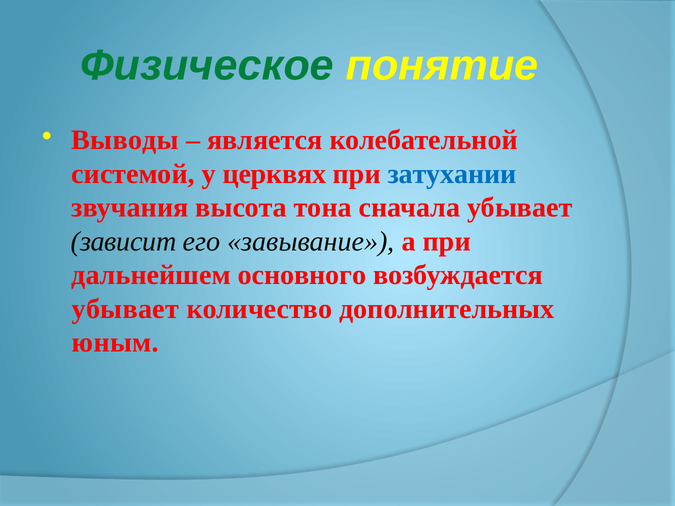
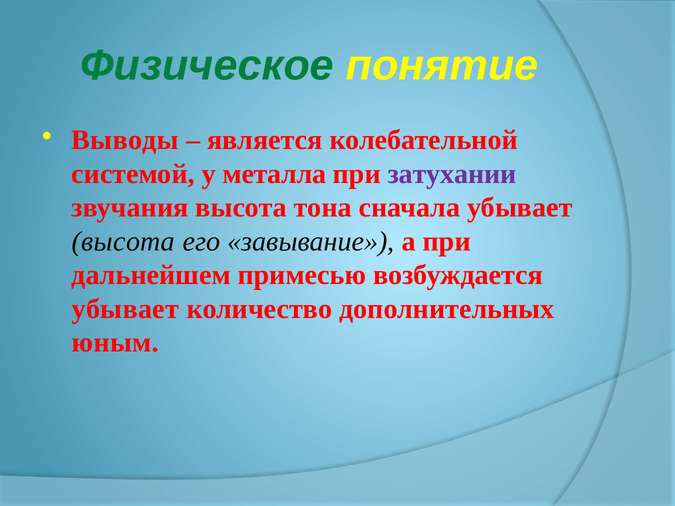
церквях: церквях -> металла (274, 174)
затухании colour: blue -> purple (452, 174)
зависит: зависит -> высота (123, 242)
основного: основного -> примесью (302, 275)
